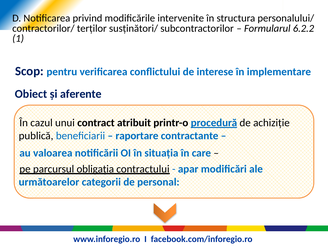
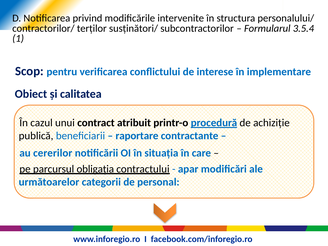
6.2.2: 6.2.2 -> 3.5.4 (303, 28)
aferente: aferente -> calitatea (81, 94)
valoarea: valoarea -> cererilor (53, 153)
